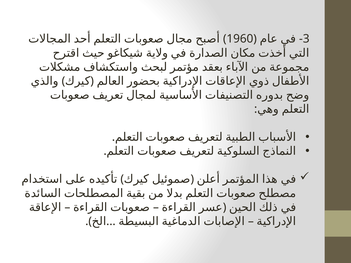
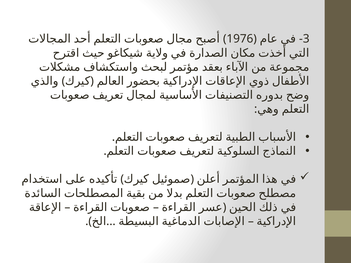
1960: 1960 -> 1976 (240, 39)
